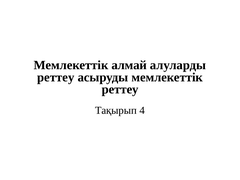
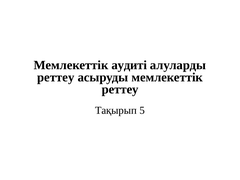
алмай: алмай -> аудиті (129, 65)
4: 4 -> 5 (142, 110)
